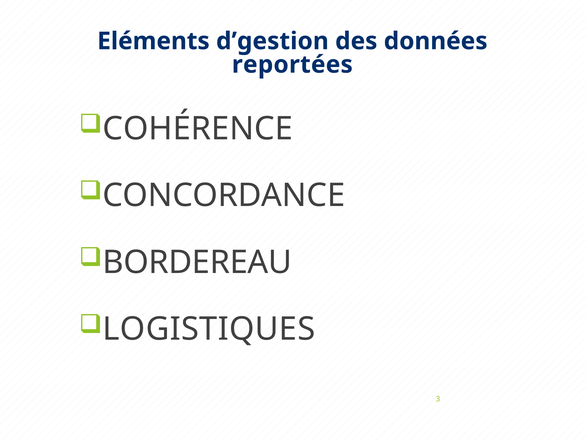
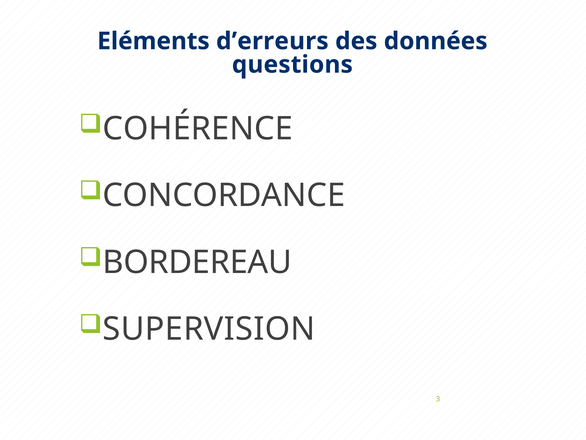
d’gestion: d’gestion -> d’erreurs (272, 41)
reportées: reportées -> questions (292, 65)
LOGISTIQUES: LOGISTIQUES -> SUPERVISION (209, 329)
